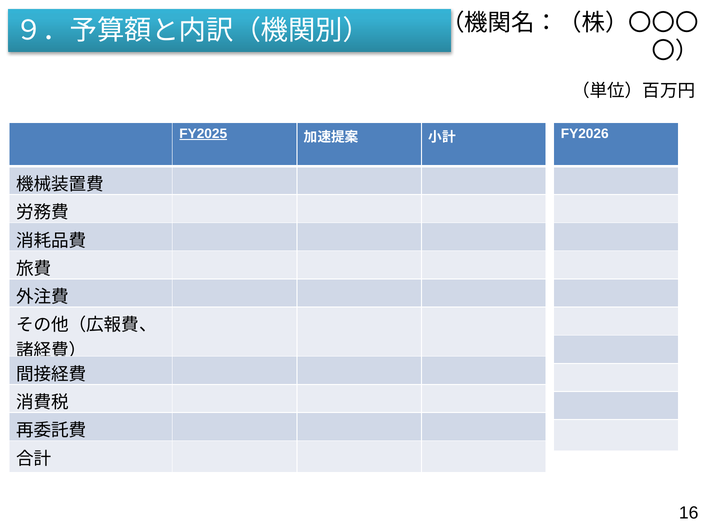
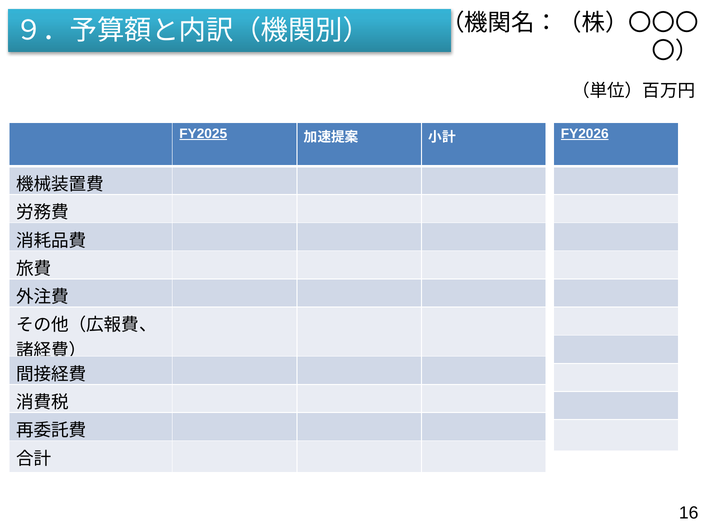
FY2026 underline: none -> present (585, 134)
